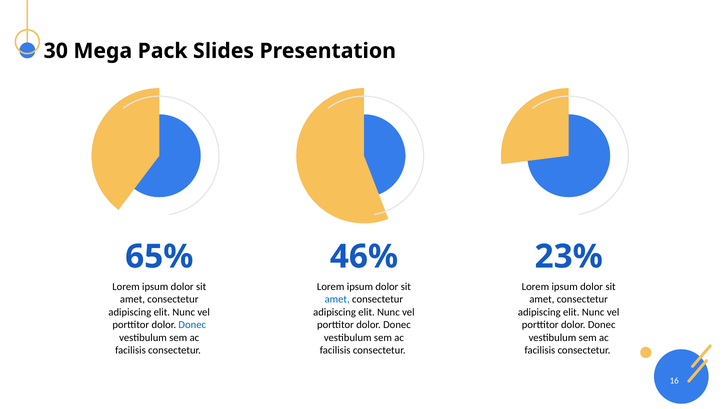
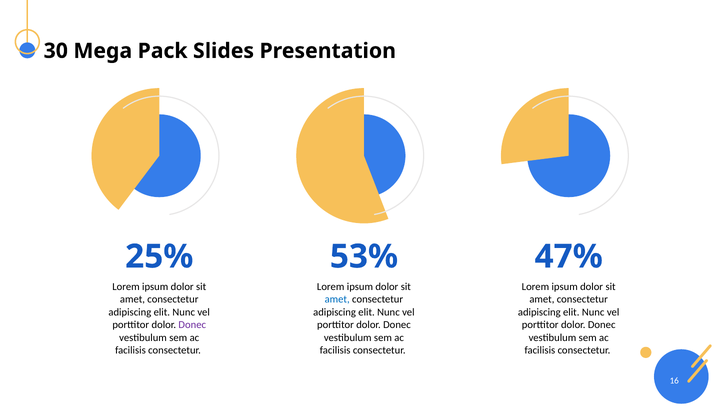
65%: 65% -> 25% (159, 257)
46%: 46% -> 53% (364, 257)
23%: 23% -> 47% (569, 257)
Donec colour: blue -> purple (192, 325)
